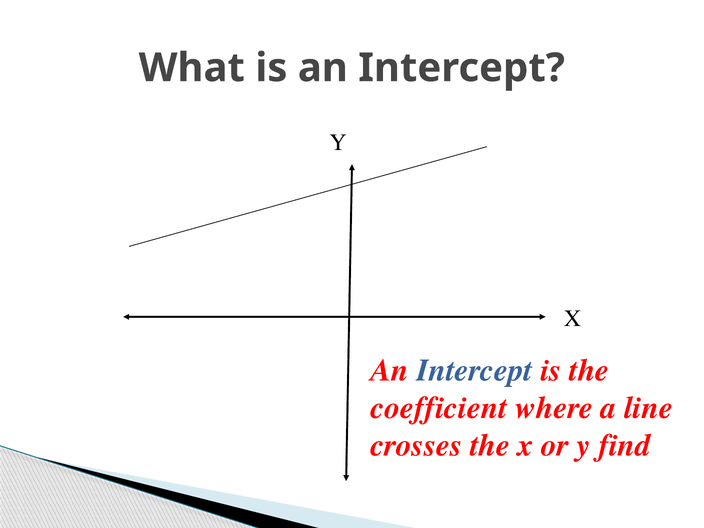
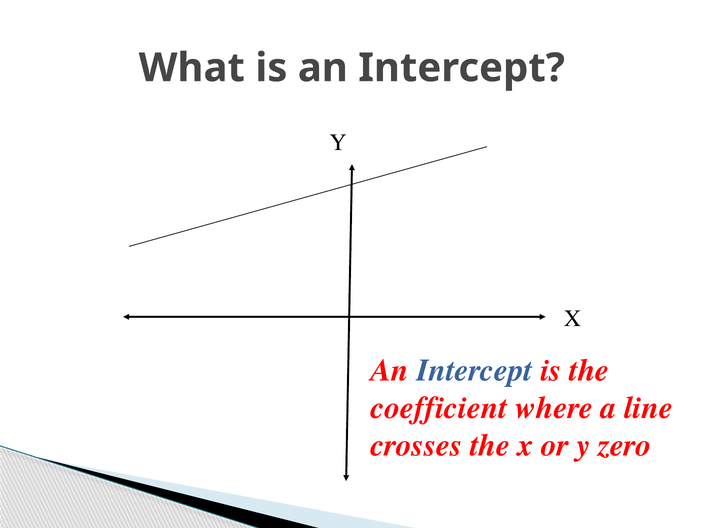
find: find -> zero (625, 446)
